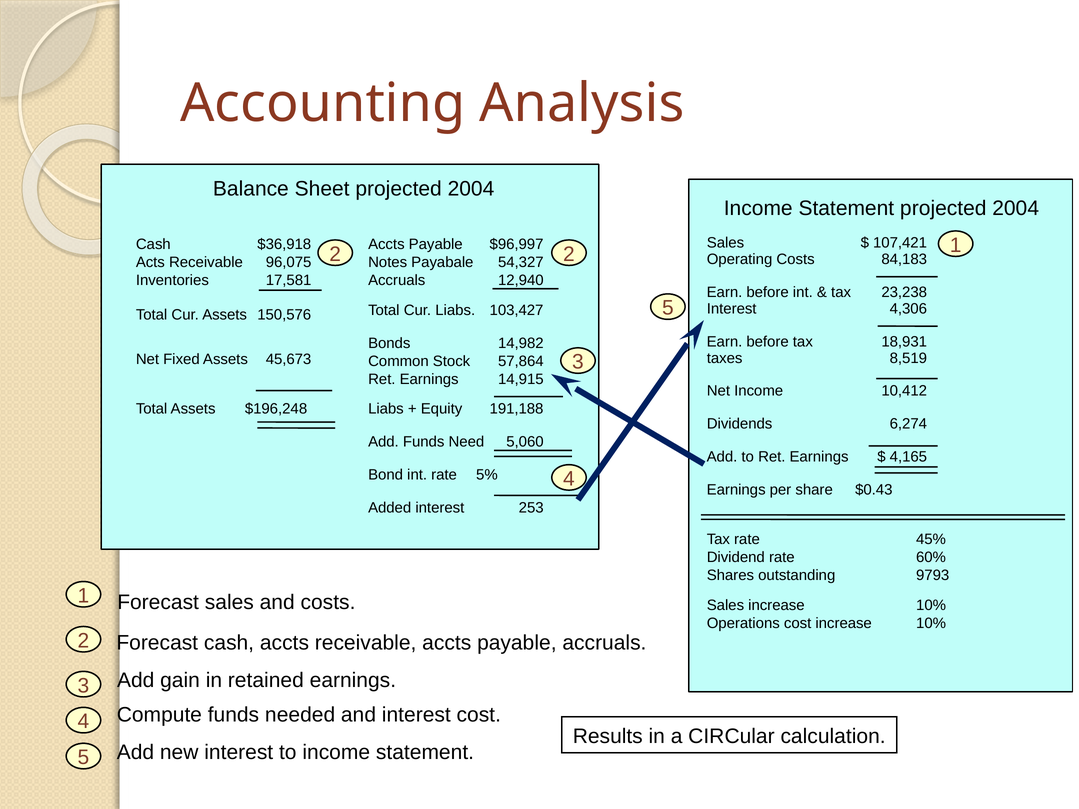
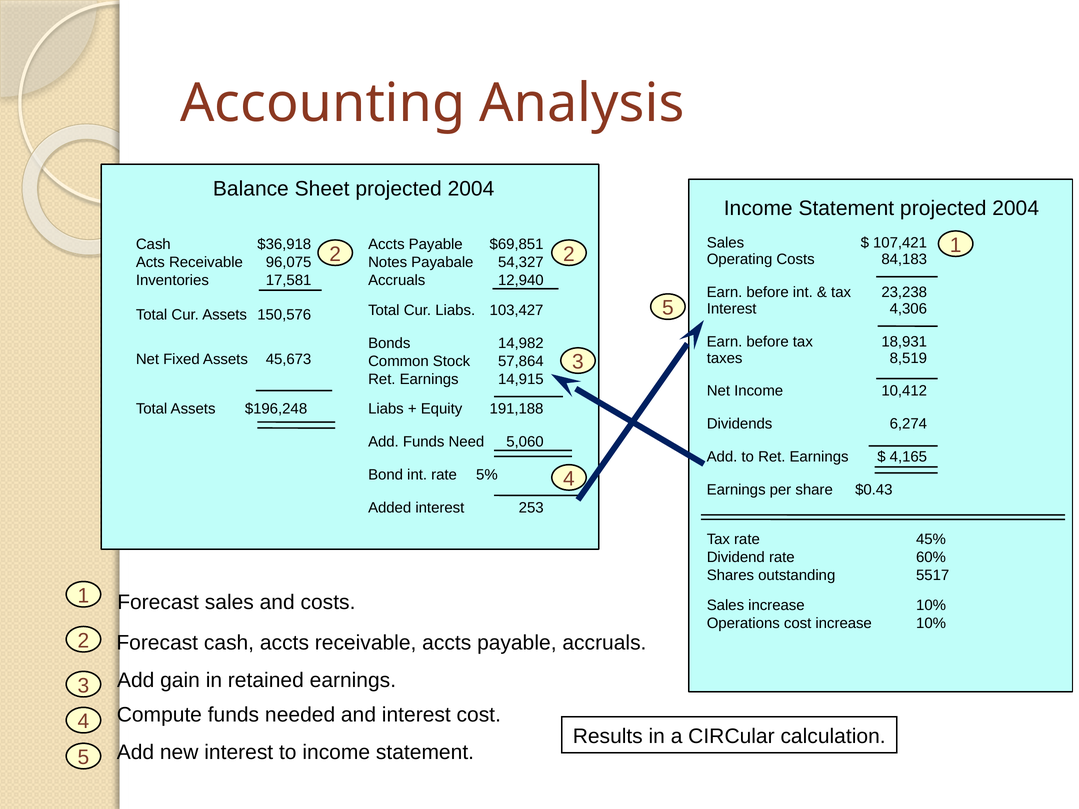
$96,997: $96,997 -> $69,851 (517, 244)
9793: 9793 -> 5517 (933, 576)
